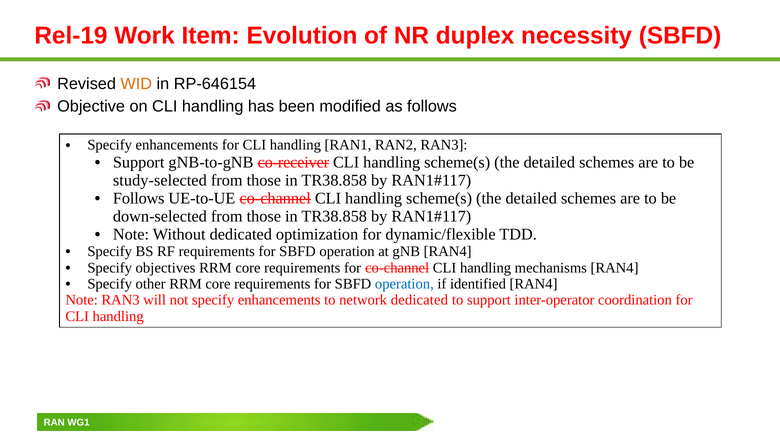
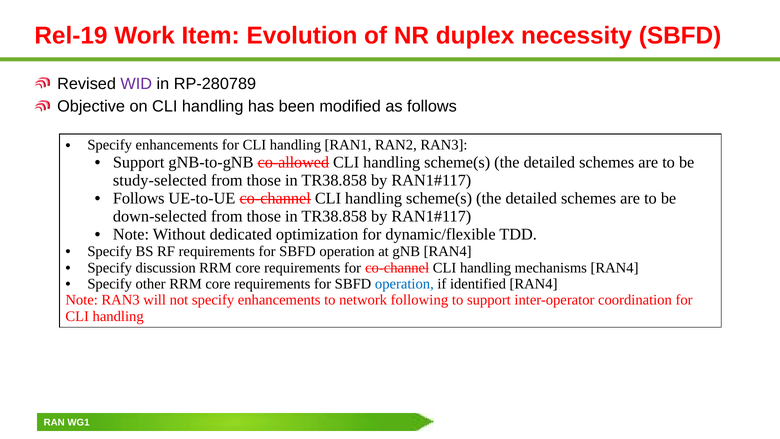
WID colour: orange -> purple (136, 84)
RP-646154: RP-646154 -> RP-280789 (215, 84)
co-receiver: co-receiver -> co-allowed (293, 162)
objectives: objectives -> discussion (166, 268)
network dedicated: dedicated -> following (419, 300)
